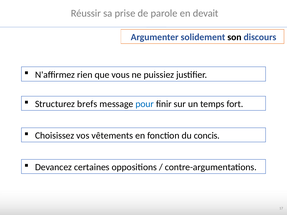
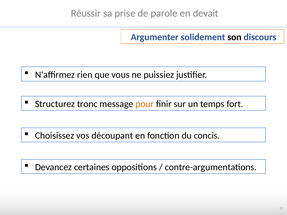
brefs: brefs -> tronc (87, 104)
pour colour: blue -> orange (145, 104)
vêtements: vêtements -> découpant (112, 136)
